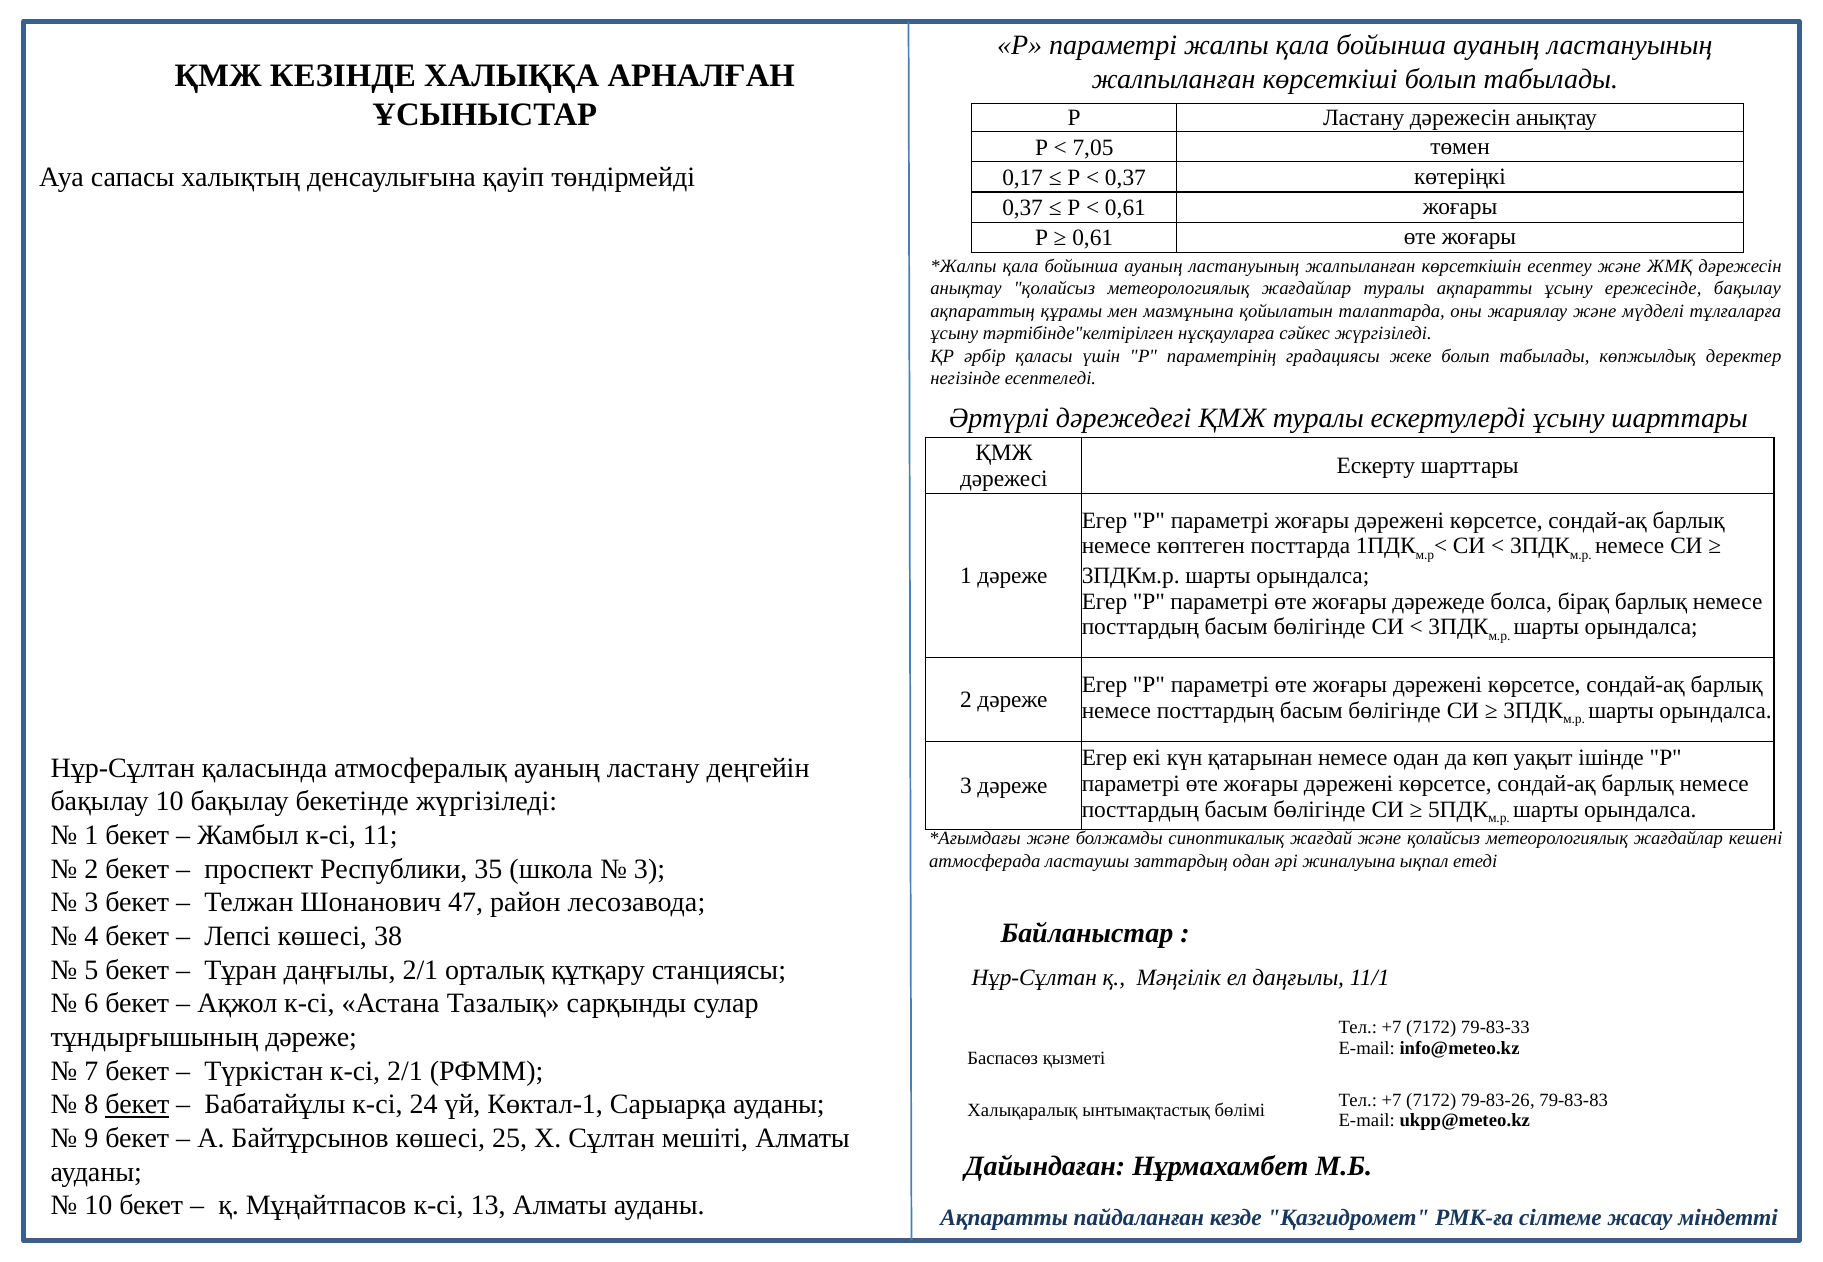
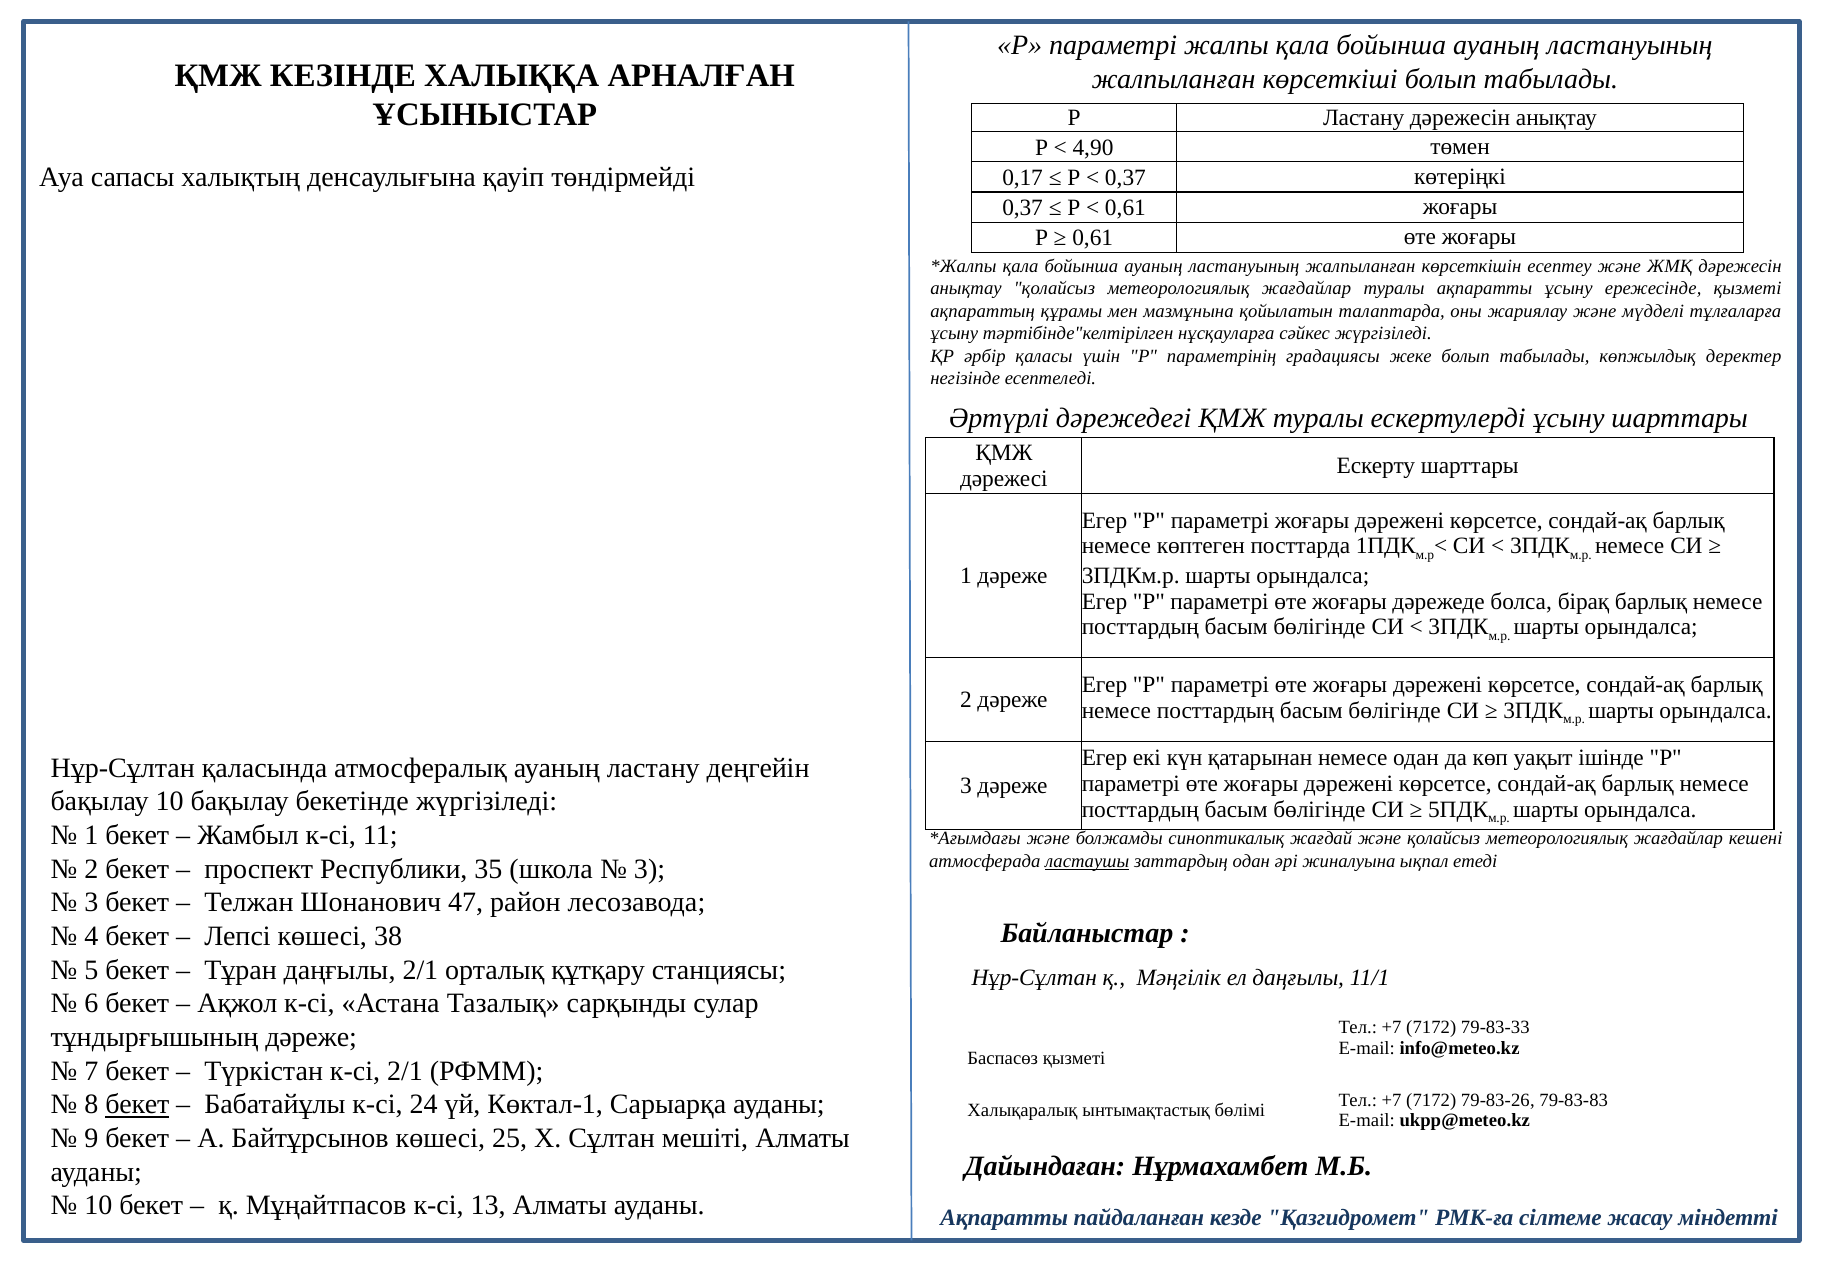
7,05: 7,05 -> 4,90 (1093, 148)
ережесінде бақылау: бақылау -> қызметі (1748, 289)
ластаушы underline: none -> present (1087, 861)
